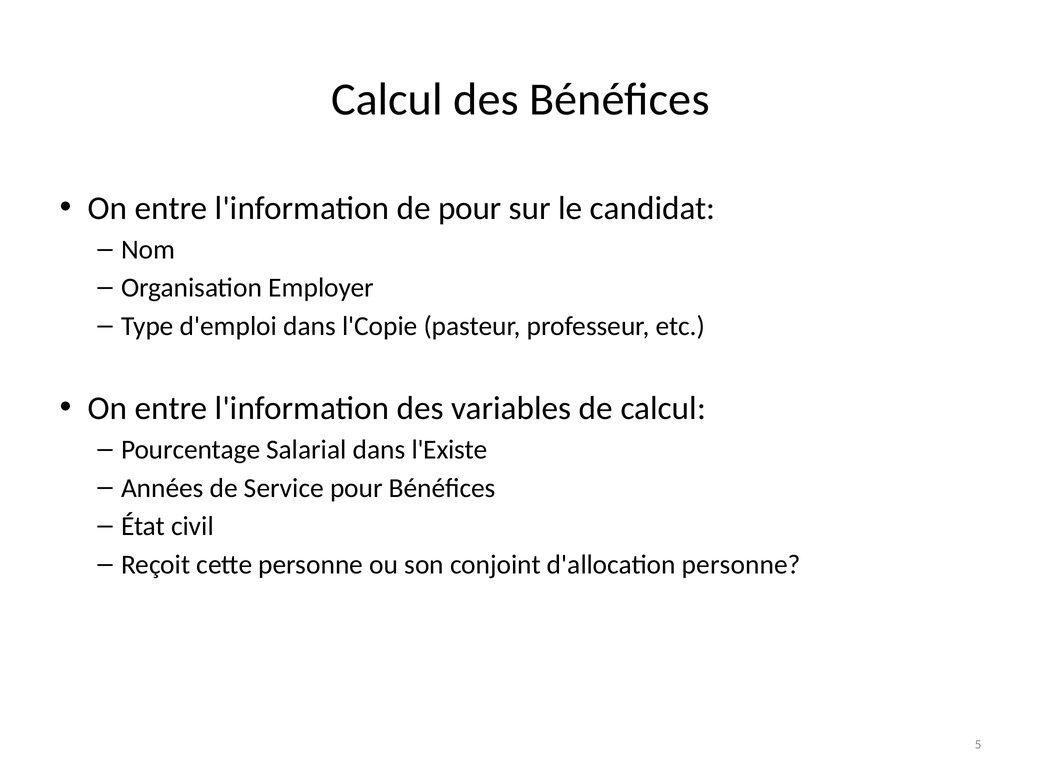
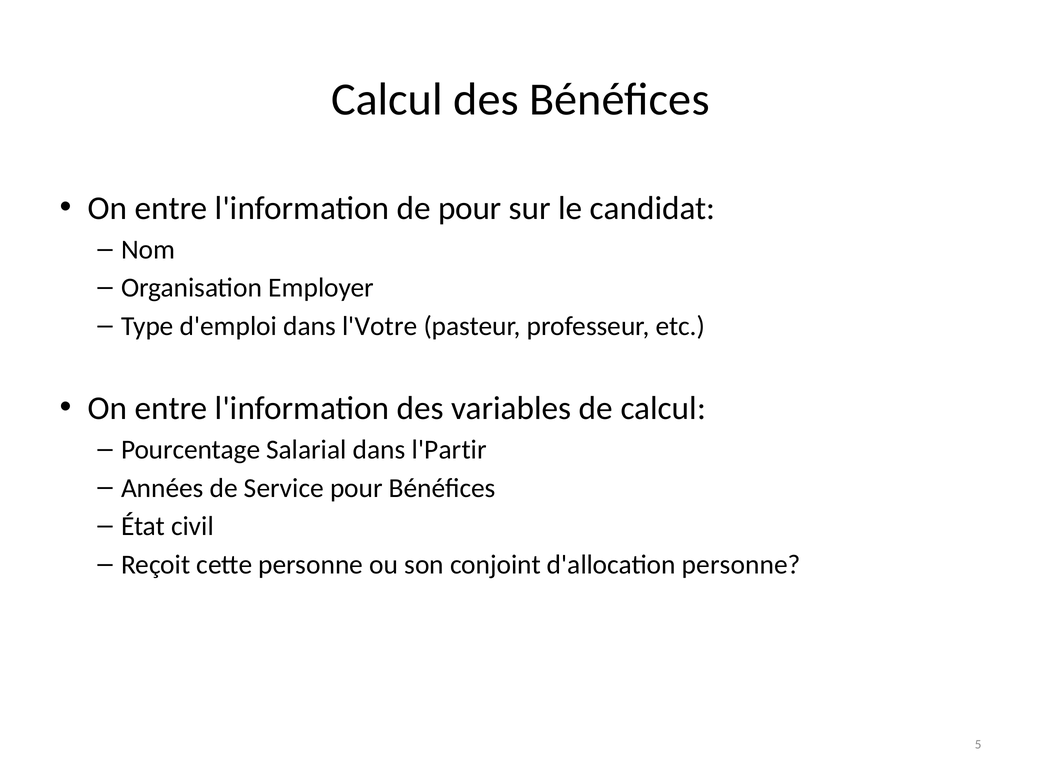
l'Copie: l'Copie -> l'Votre (380, 327)
l'Existe: l'Existe -> l'Partir (449, 450)
